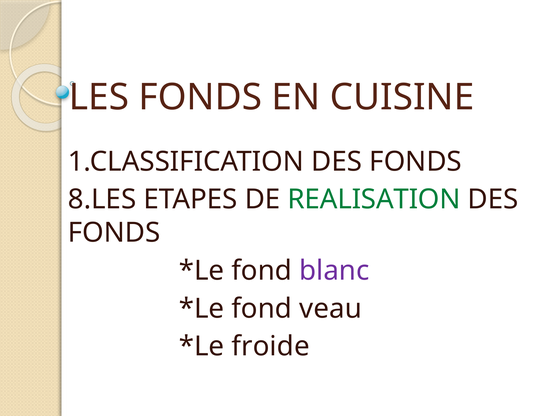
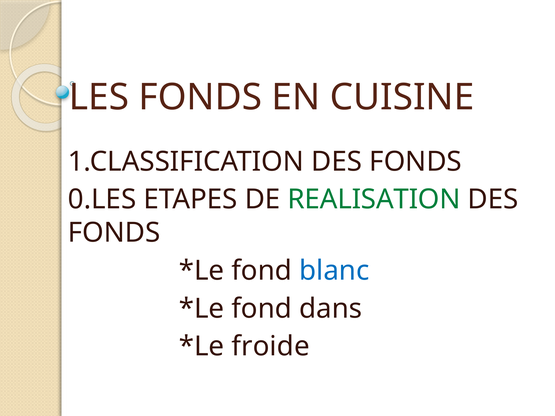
8.LES: 8.LES -> 0.LES (102, 200)
blanc colour: purple -> blue (334, 271)
veau: veau -> dans (331, 309)
